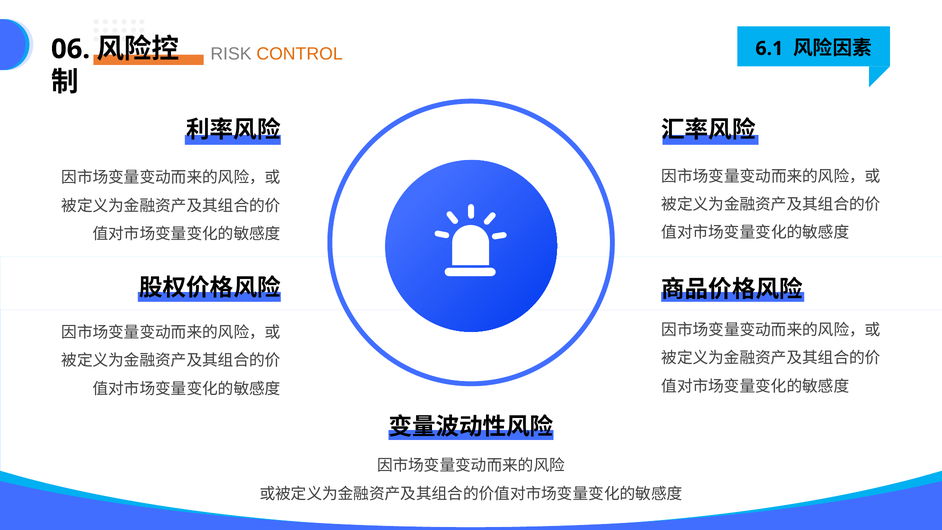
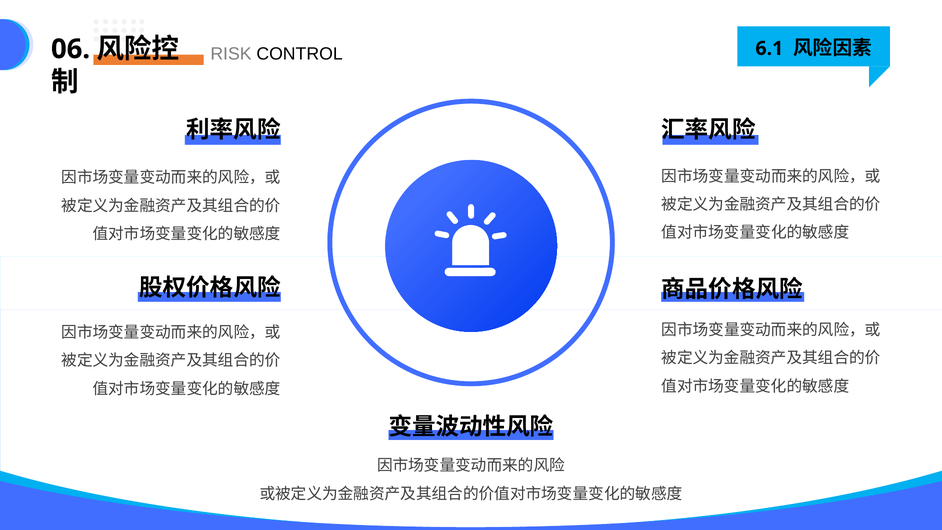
CONTROL colour: orange -> black (300, 54)
